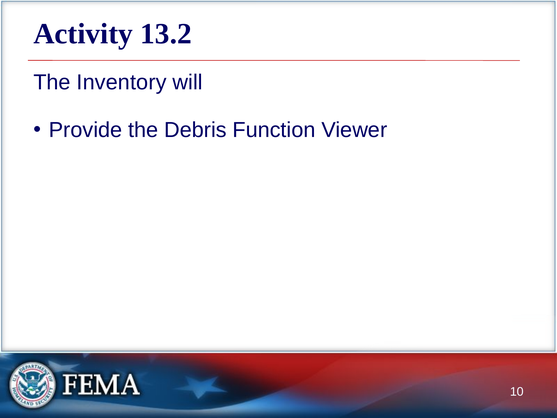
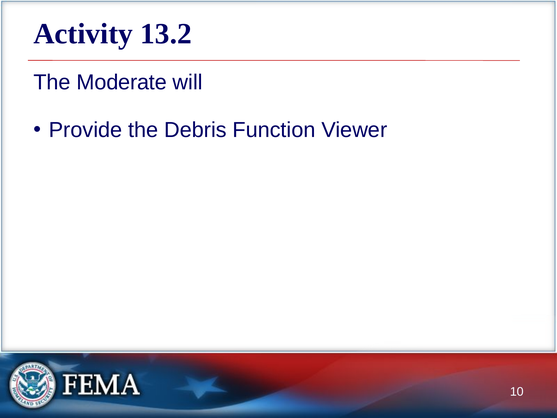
Inventory: Inventory -> Moderate (122, 82)
